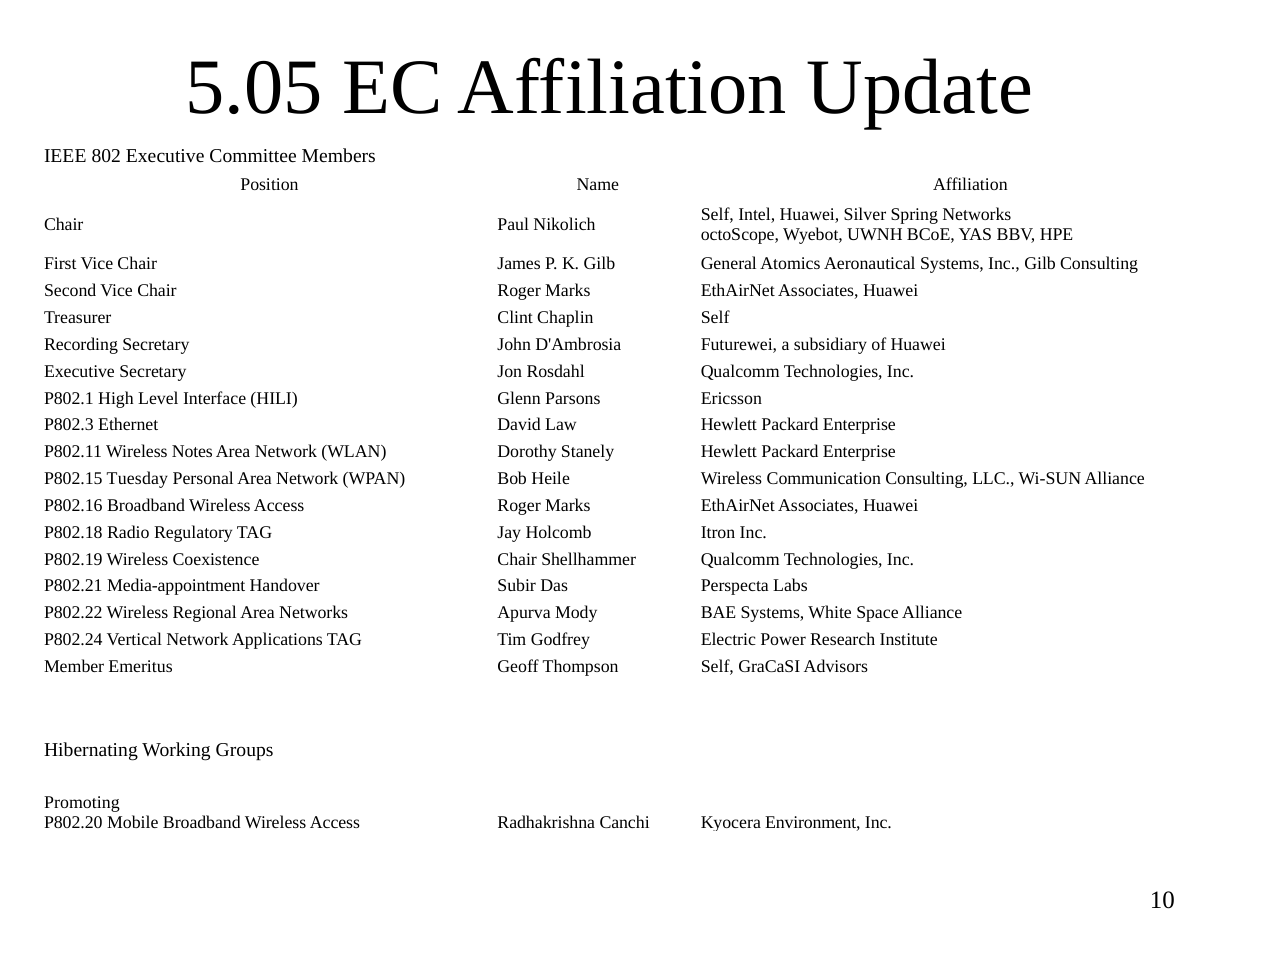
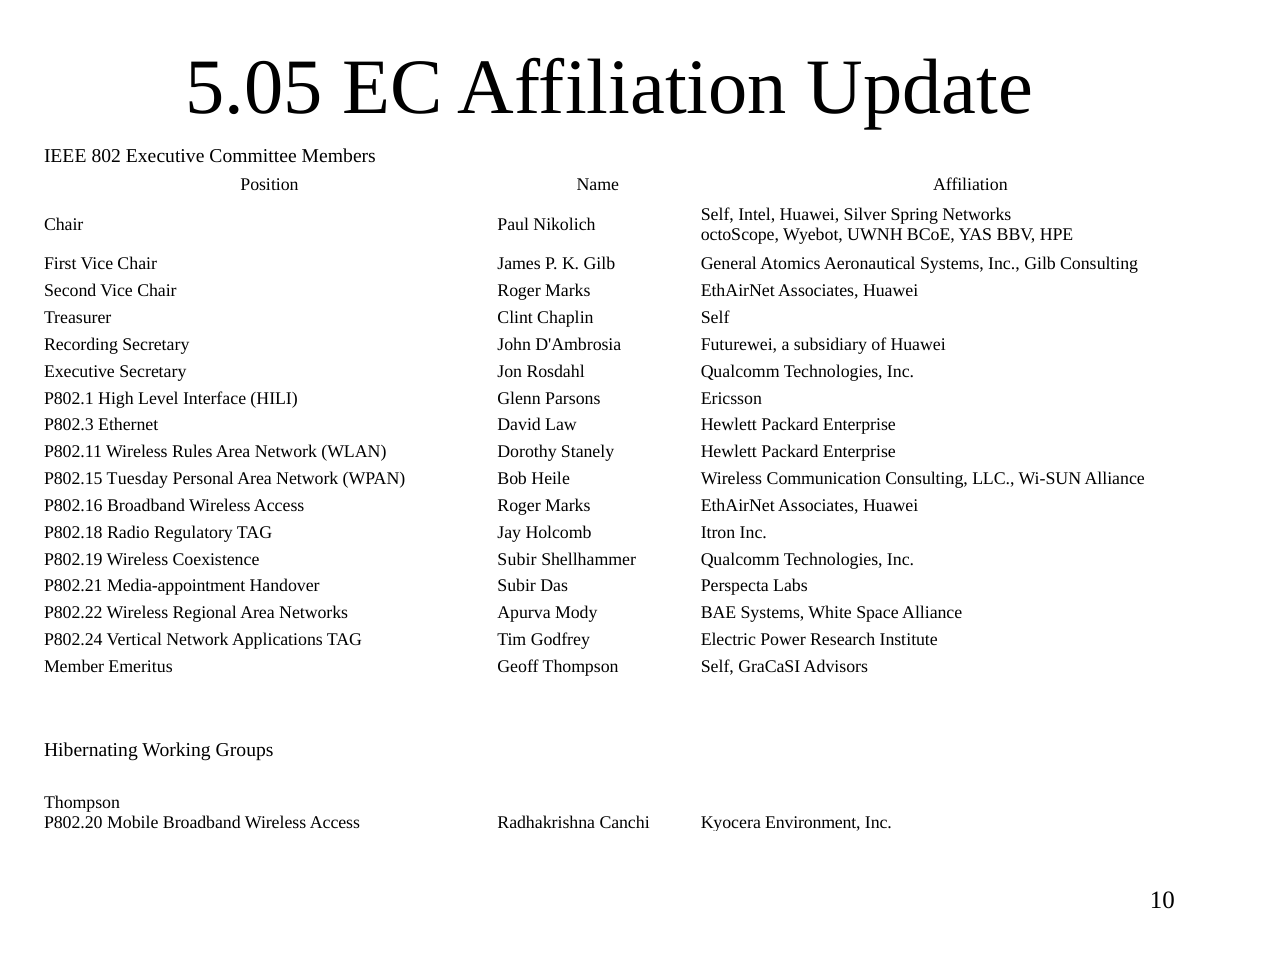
Notes: Notes -> Rules (192, 452)
Coexistence Chair: Chair -> Subir (517, 559)
Promoting: Promoting -> Thompson (82, 803)
